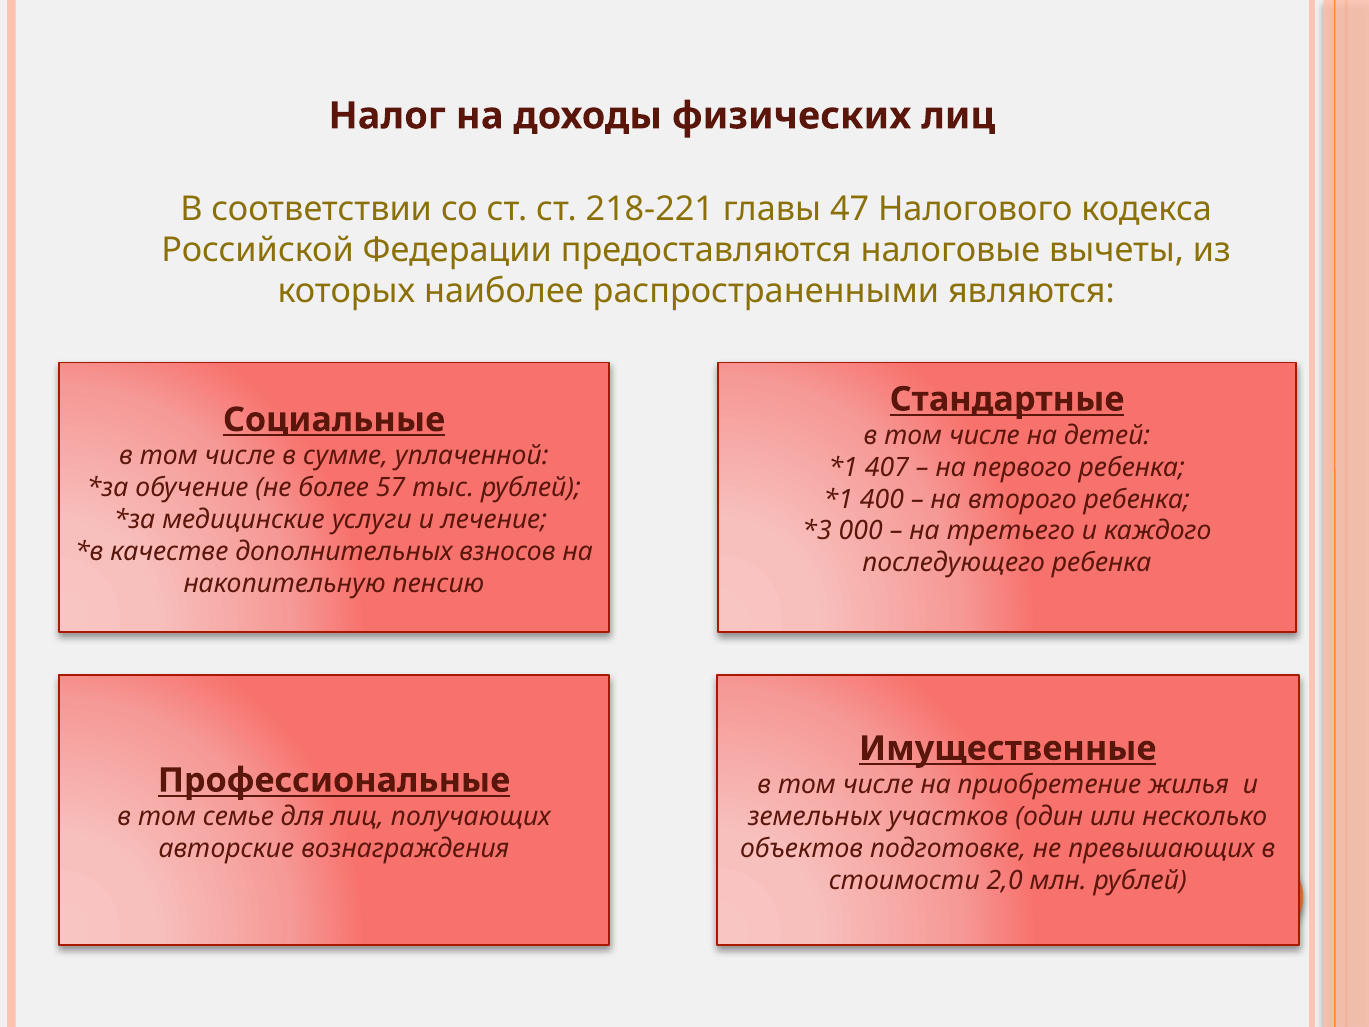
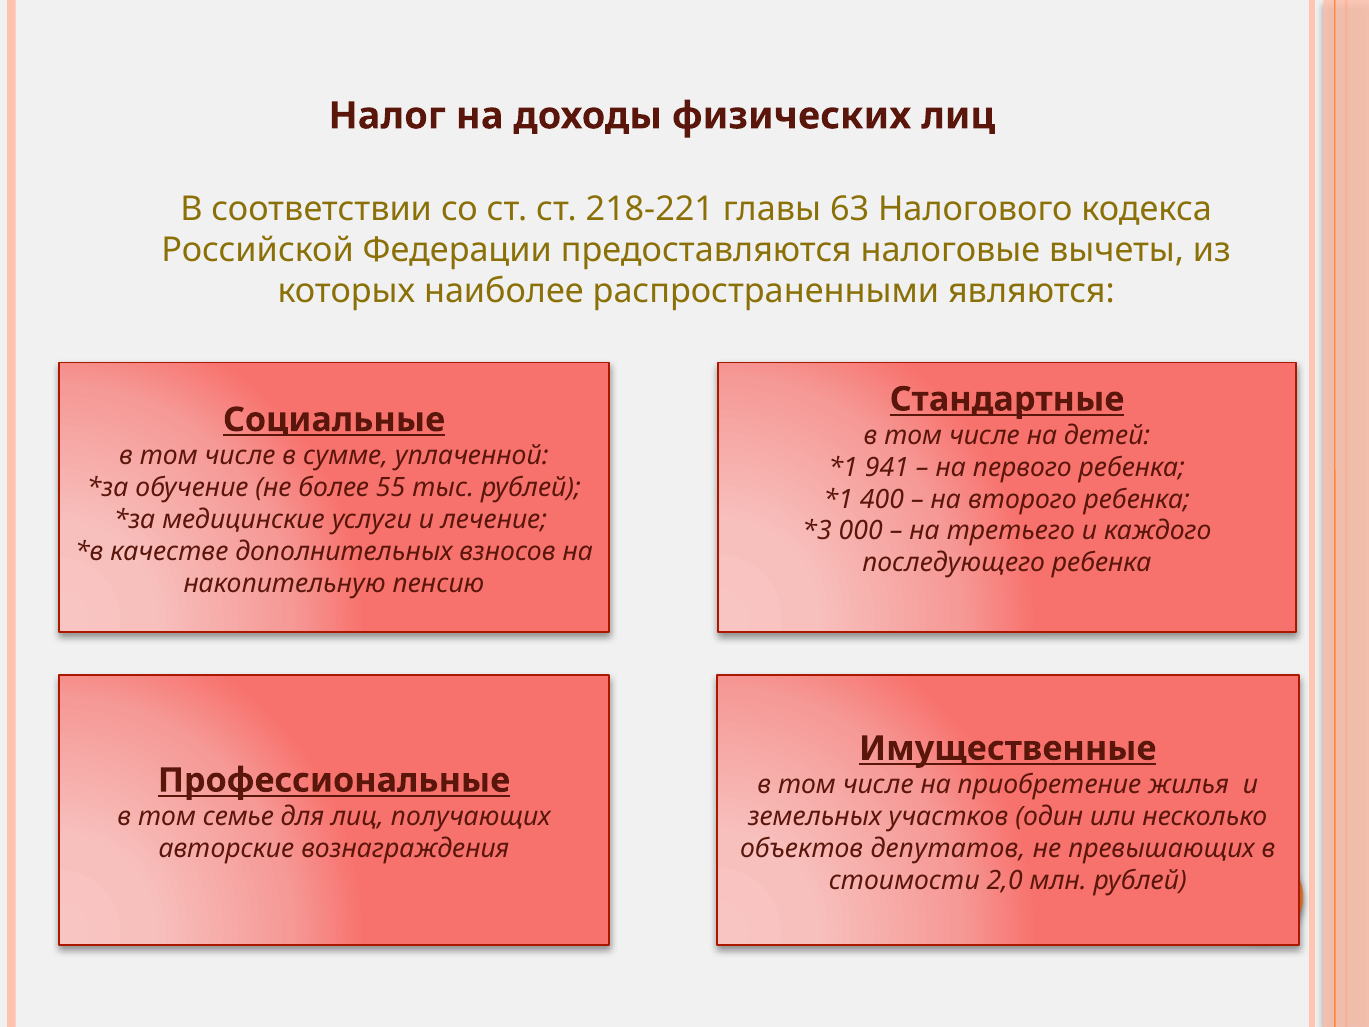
47: 47 -> 63 (850, 209)
407: 407 -> 941 (887, 467)
57: 57 -> 55 (391, 488)
подготовке: подготовке -> депутатов (948, 848)
